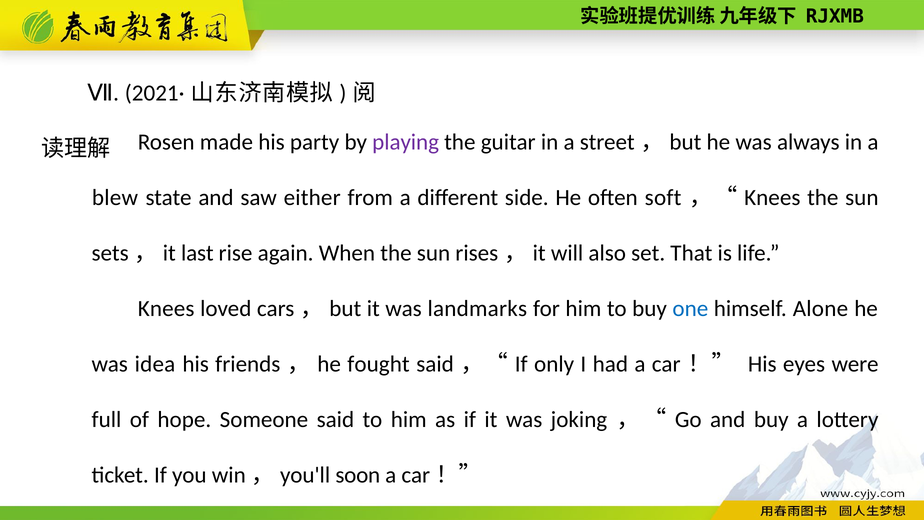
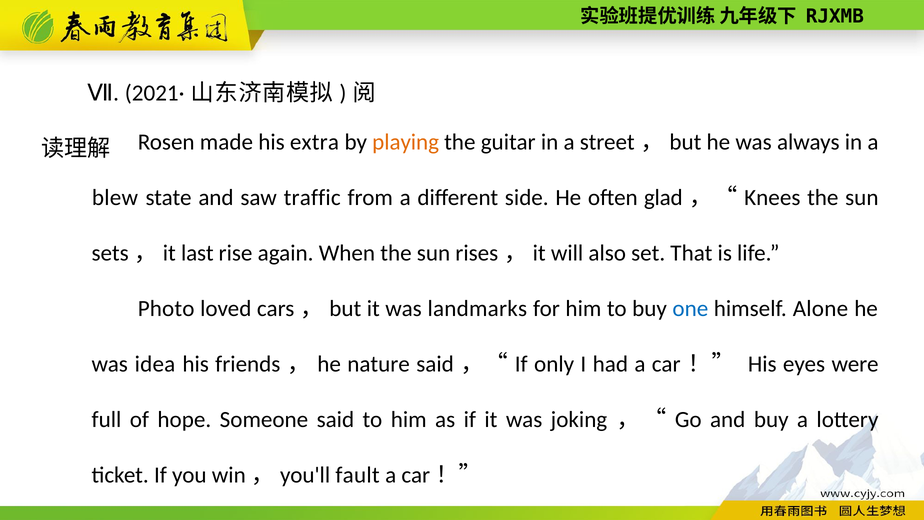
party: party -> extra (314, 142)
playing colour: purple -> orange (406, 142)
either: either -> traffic (312, 198)
soft: soft -> glad (663, 198)
Knees: Knees -> Photo (166, 309)
fought: fought -> nature (379, 364)
soon: soon -> fault (358, 475)
